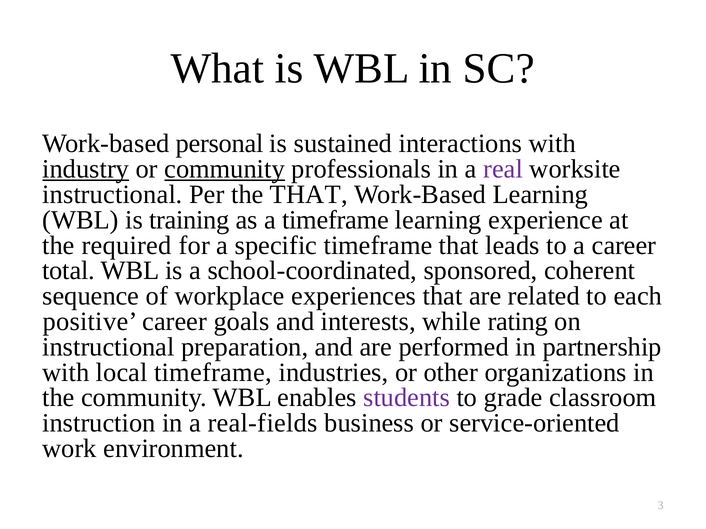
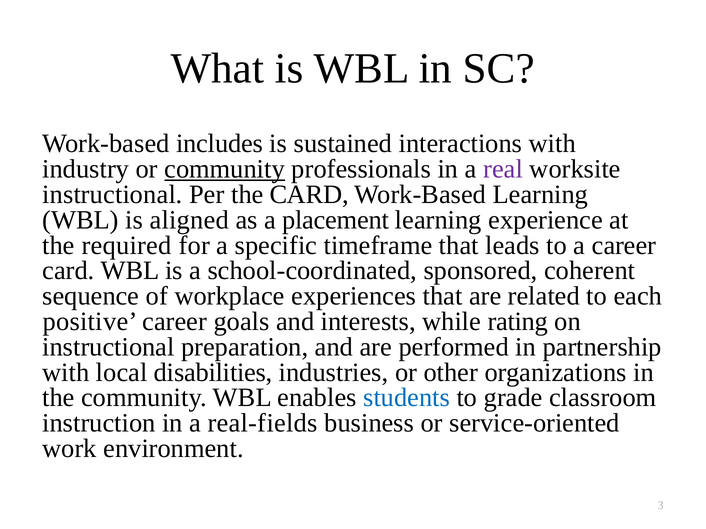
personal: personal -> includes (220, 144)
industry underline: present -> none (86, 169)
the THAT: THAT -> CARD (309, 195)
training: training -> aligned (189, 220)
a timeframe: timeframe -> placement (336, 220)
total: total -> card (68, 271)
local timeframe: timeframe -> disabilities (213, 373)
students colour: purple -> blue (407, 398)
